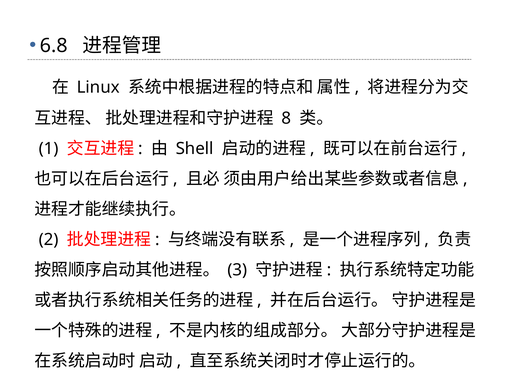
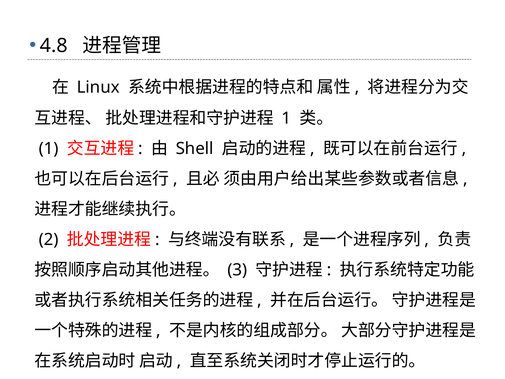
6.8: 6.8 -> 4.8 (54, 46)
8: 8 -> 1 (286, 118)
